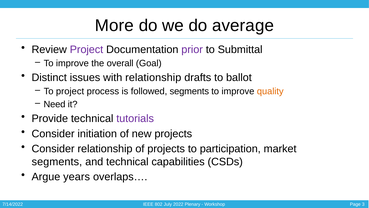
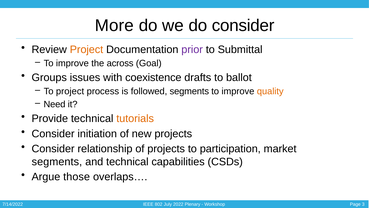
do average: average -> consider (243, 25)
Project colour: purple -> orange (86, 49)
overall: overall -> across (120, 63)
Distinct: Distinct -> Groups (49, 77)
with relationship: relationship -> coexistence (153, 77)
tutorials colour: purple -> orange (135, 118)
years: years -> those (77, 177)
